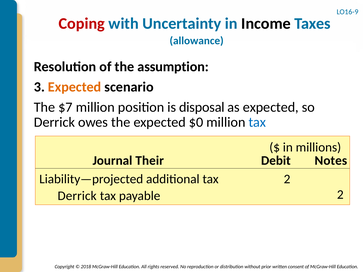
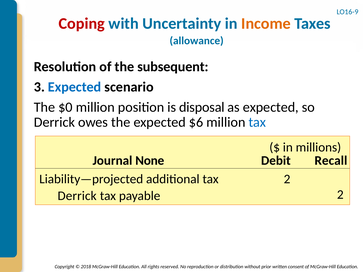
Income colour: black -> orange (266, 23)
assumption: assumption -> subsequent (173, 67)
Expected colour: orange -> blue (75, 87)
$7: $7 -> $0 (65, 107)
$0: $0 -> $6 (196, 122)
Their: Their -> None (150, 161)
Notes: Notes -> Recall (331, 161)
